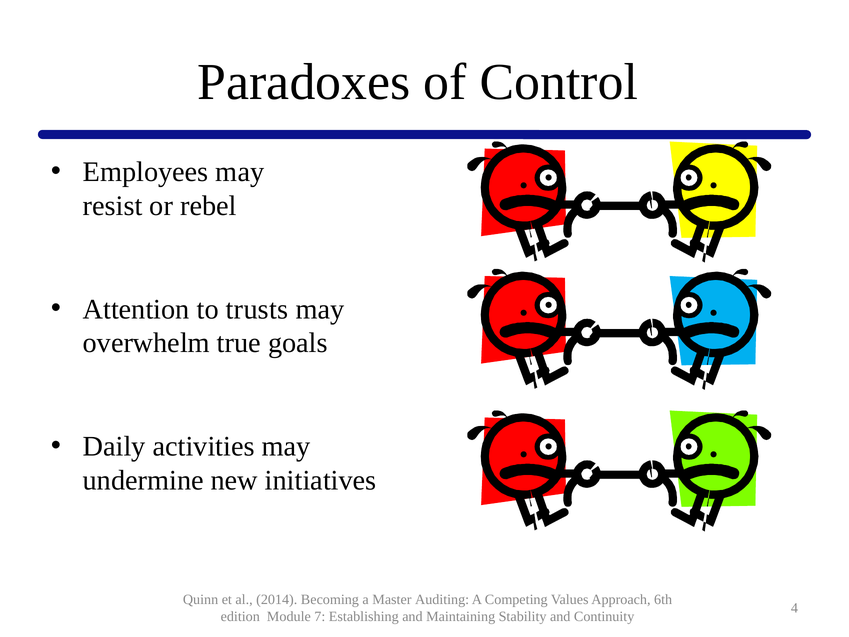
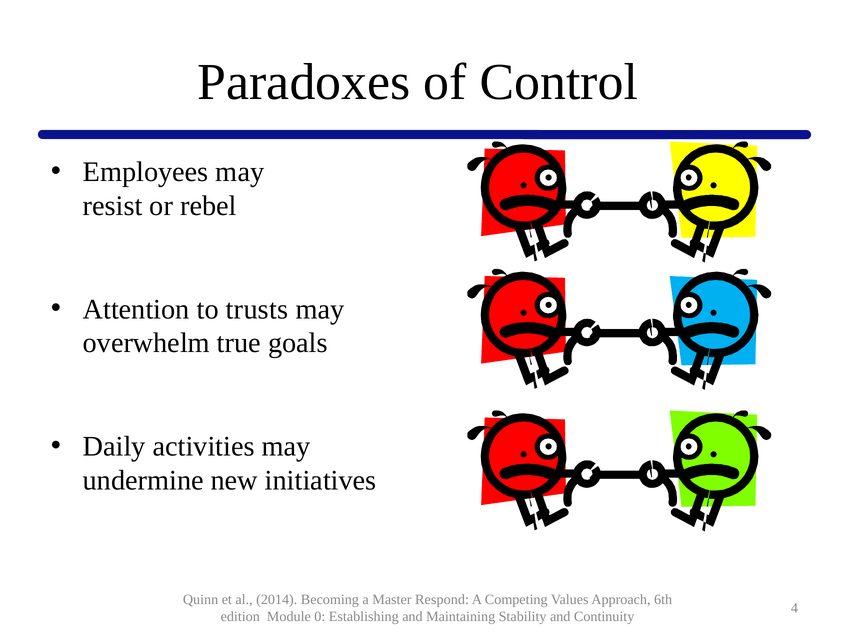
Auditing: Auditing -> Respond (442, 600)
7: 7 -> 0 (320, 617)
